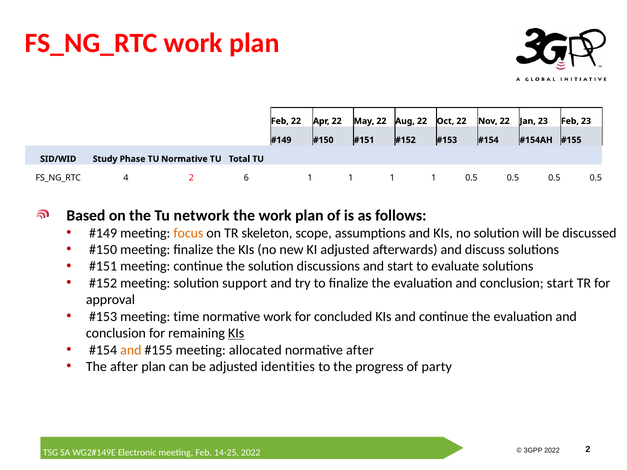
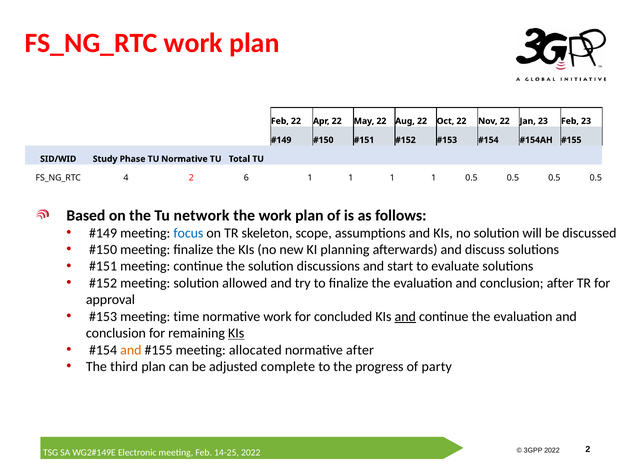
focus colour: orange -> blue (188, 233)
KI adjusted: adjusted -> planning (345, 250)
support: support -> allowed (245, 283)
conclusion start: start -> after (560, 283)
and underline: none -> present (405, 317)
The after: after -> third (124, 367)
identities: identities -> complete (288, 367)
